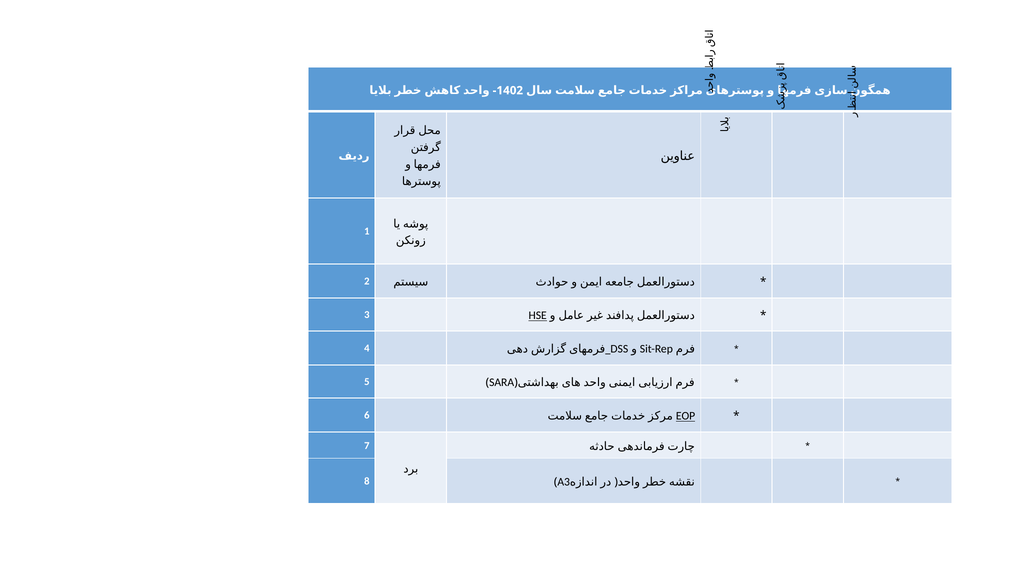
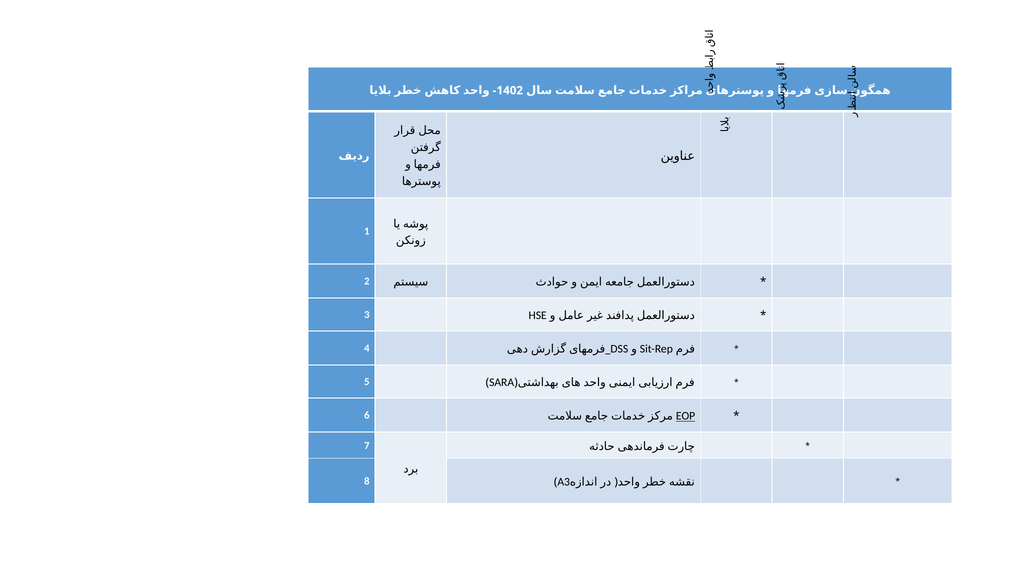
HSE underline: present -> none (538, 316)
